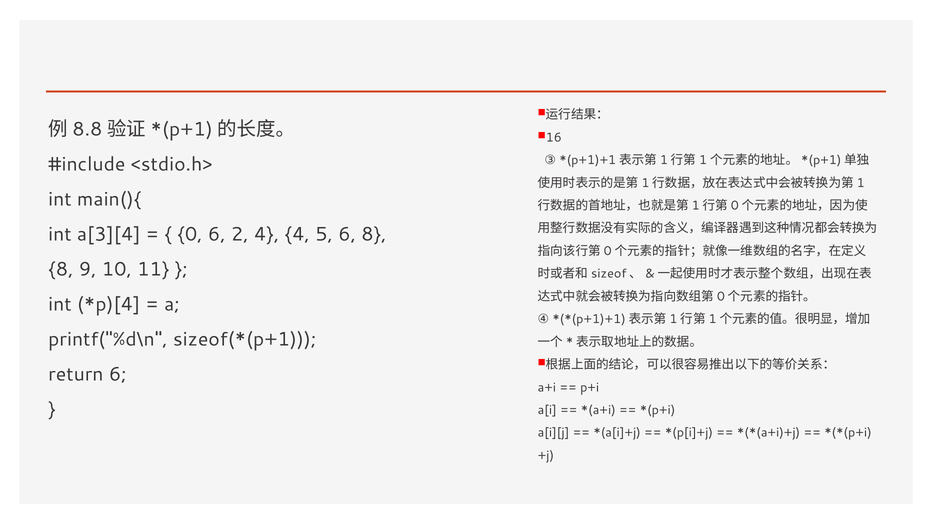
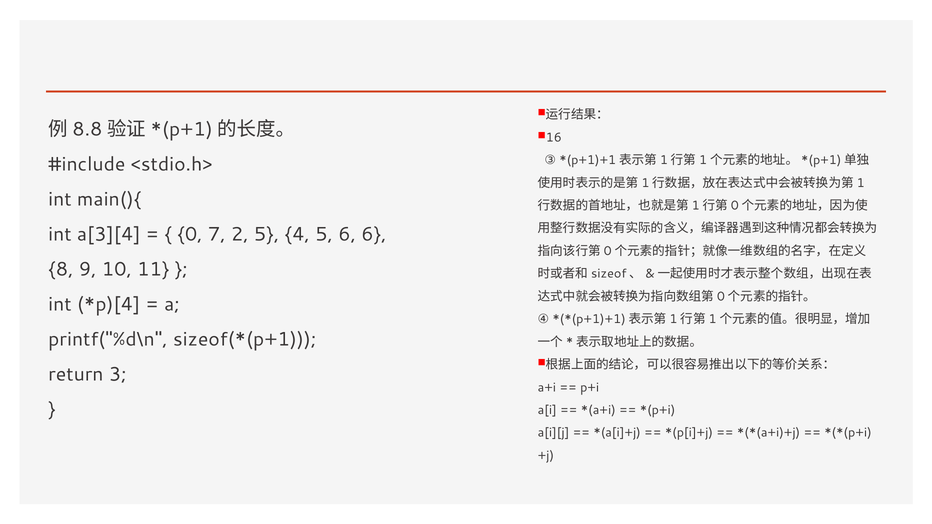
0 6: 6 -> 7 (217, 235)
2 4: 4 -> 5 (267, 235)
6 8: 8 -> 6 (374, 235)
return 6: 6 -> 3 (118, 375)
